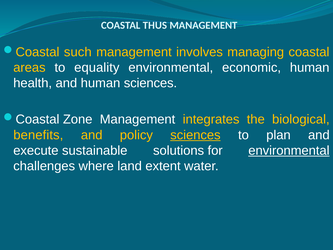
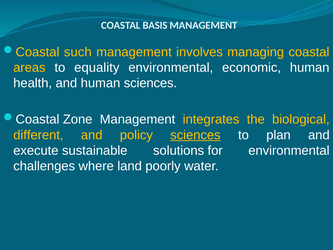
THUS: THUS -> BASIS (155, 25)
benefits: benefits -> different (38, 135)
environmental underline: present -> none (289, 150)
extent: extent -> poorly (163, 166)
